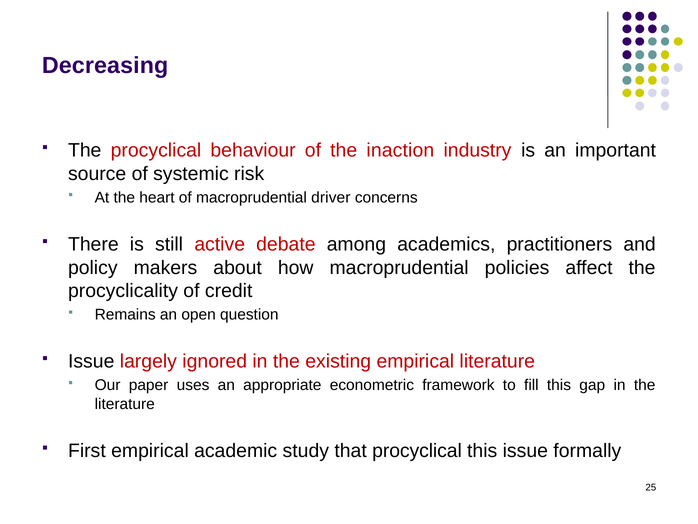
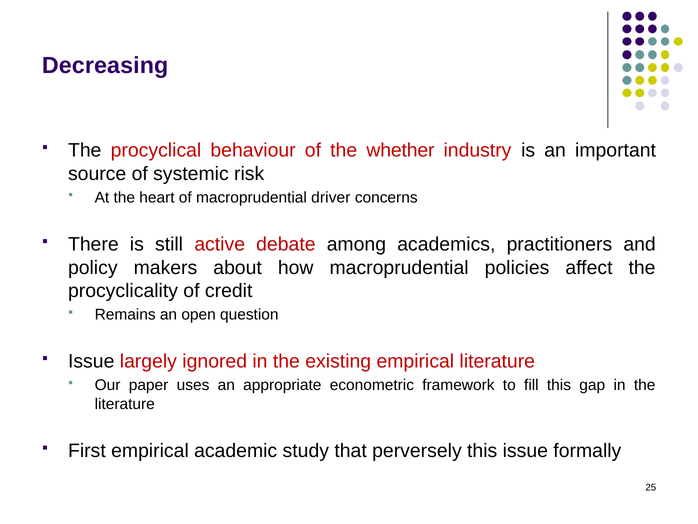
inaction: inaction -> whether (400, 150)
that procyclical: procyclical -> perversely (417, 450)
